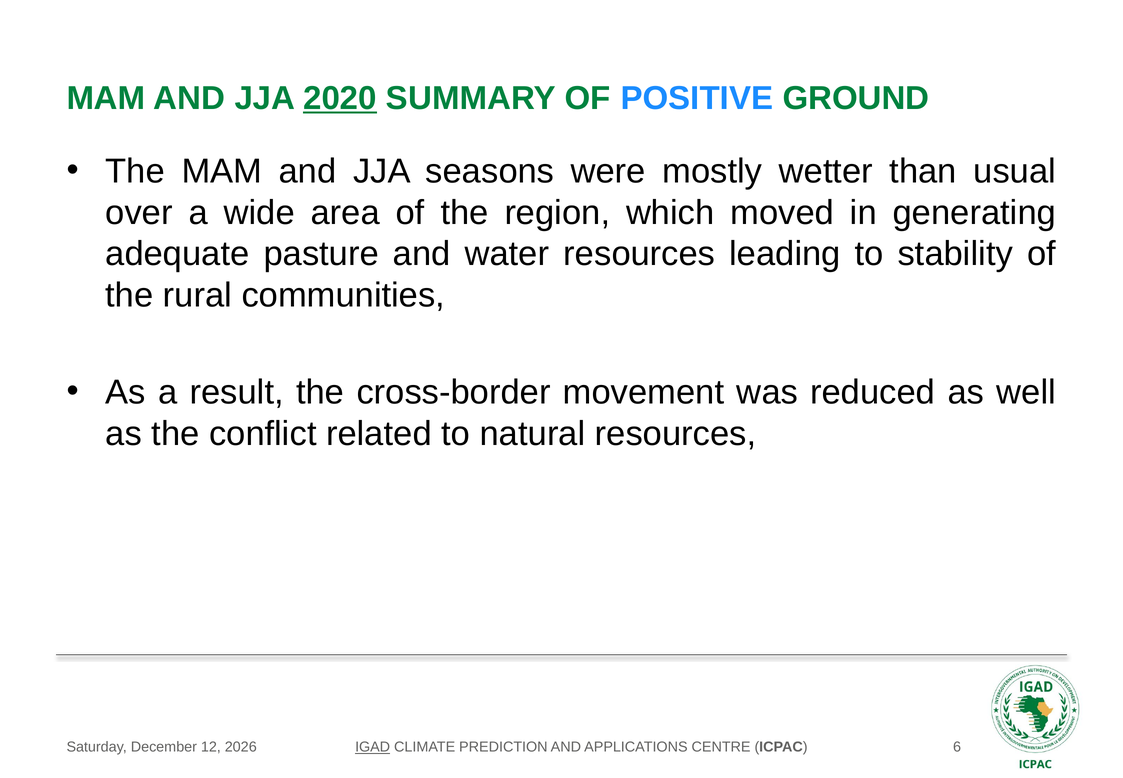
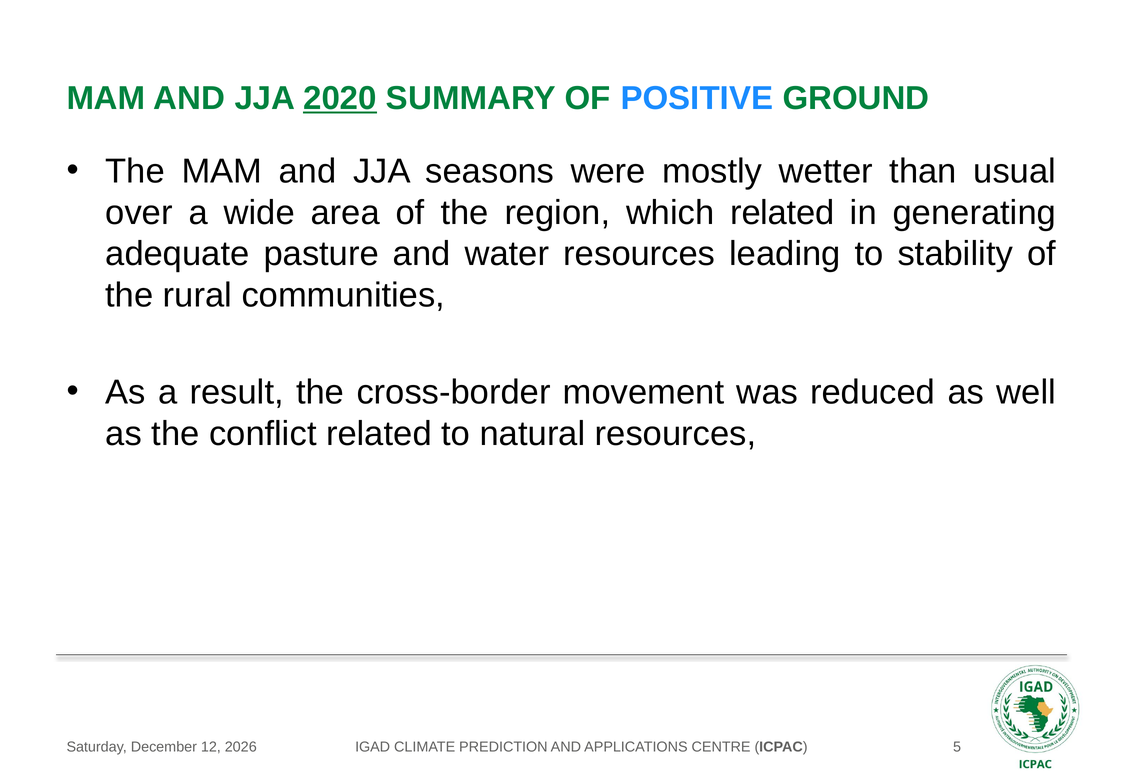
which moved: moved -> related (782, 212)
IGAD underline: present -> none (373, 747)
6: 6 -> 5 (957, 747)
